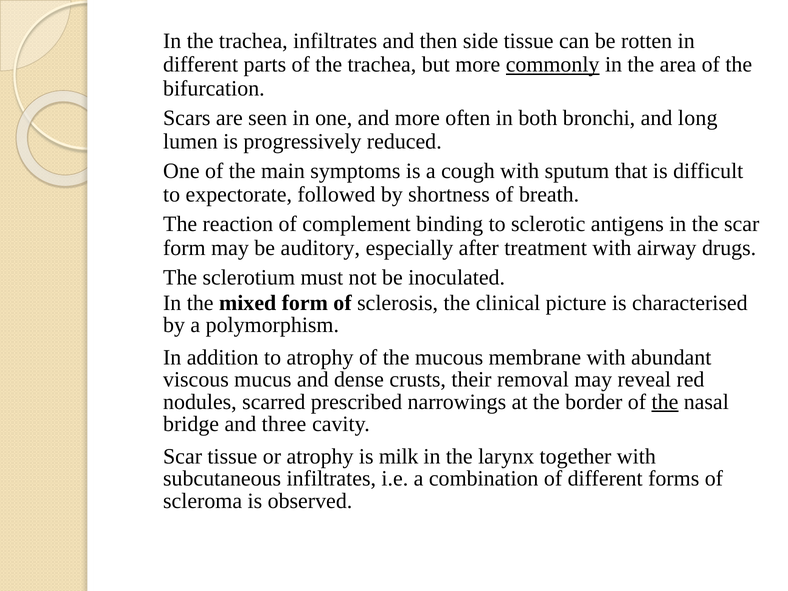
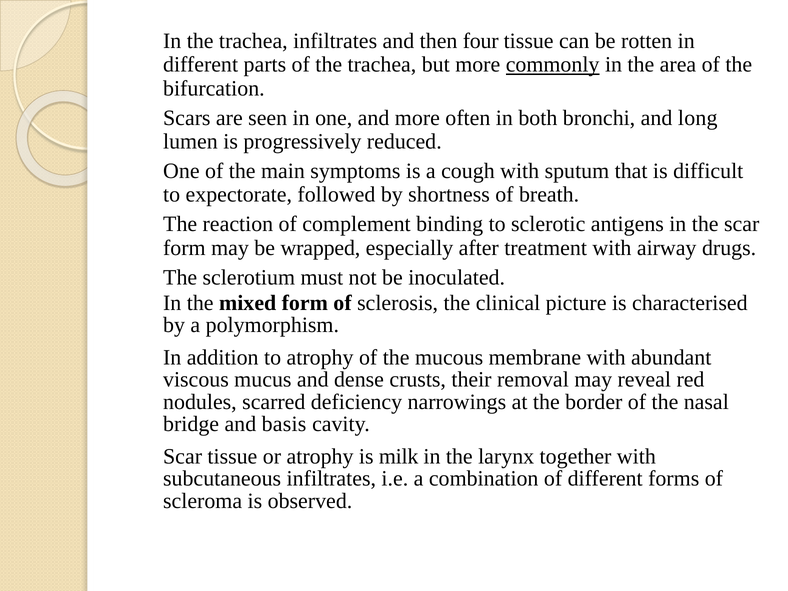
side: side -> four (481, 41)
auditory: auditory -> wrapped (320, 248)
prescribed: prescribed -> deficiency (356, 402)
the underline: present -> none (665, 402)
three: three -> basis (284, 424)
